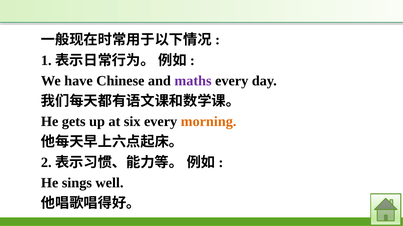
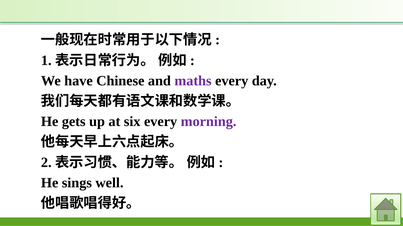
morning colour: orange -> purple (209, 122)
